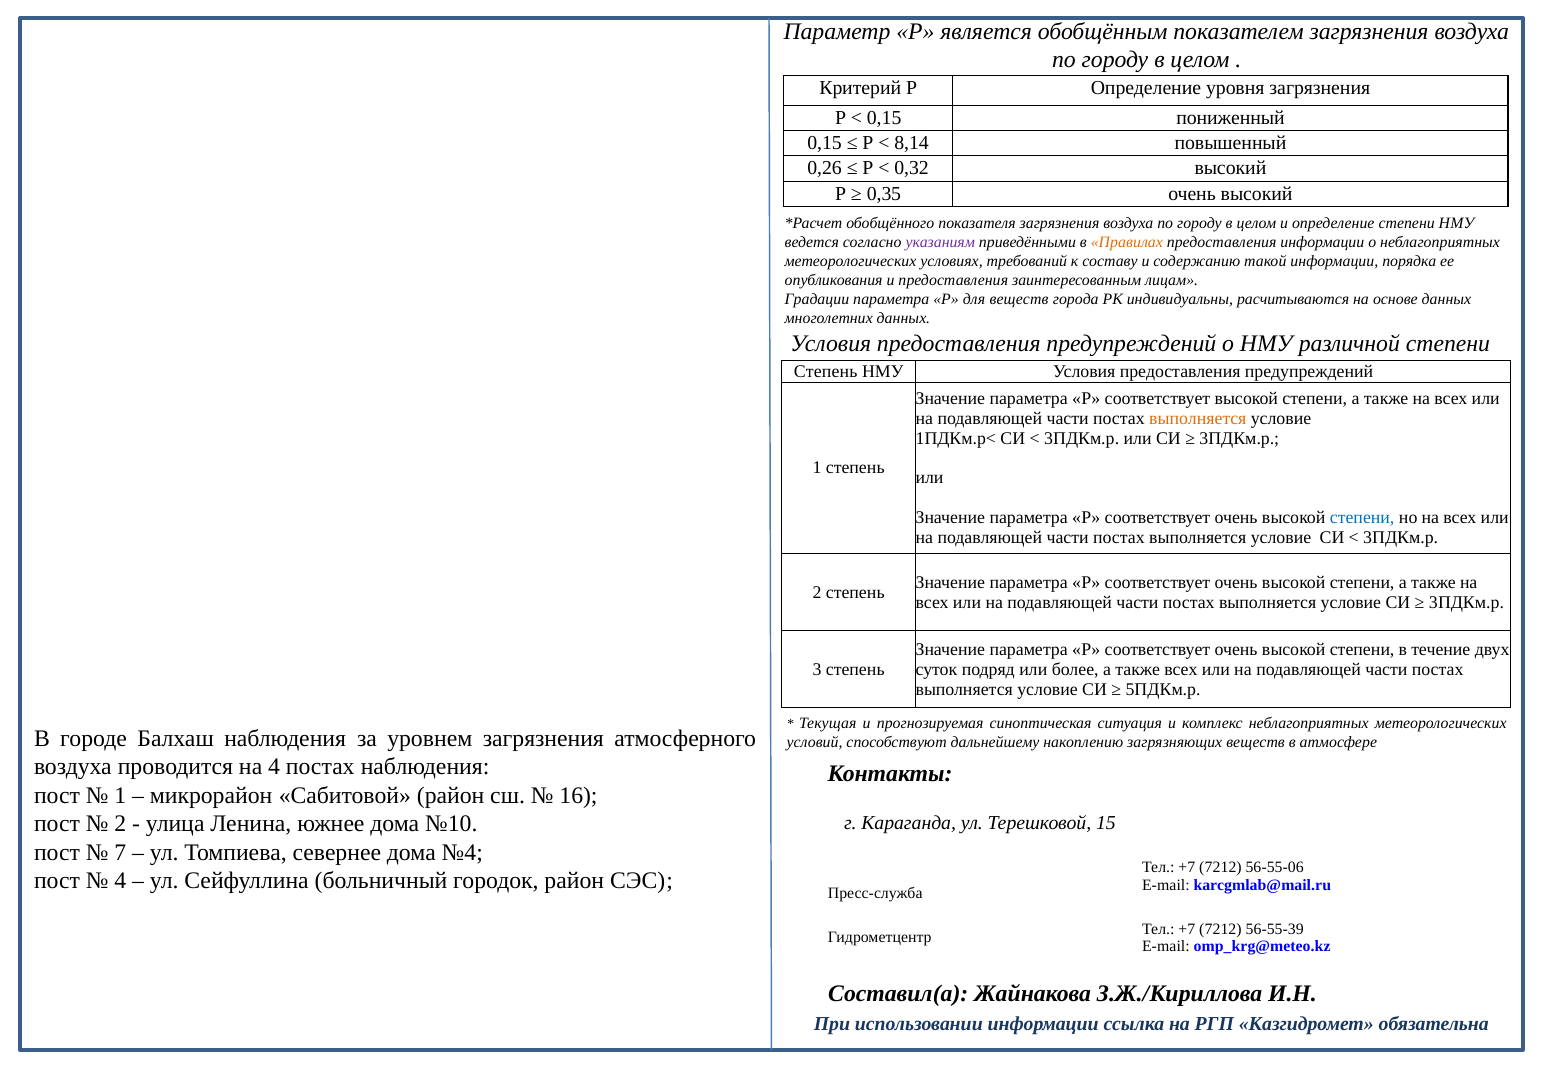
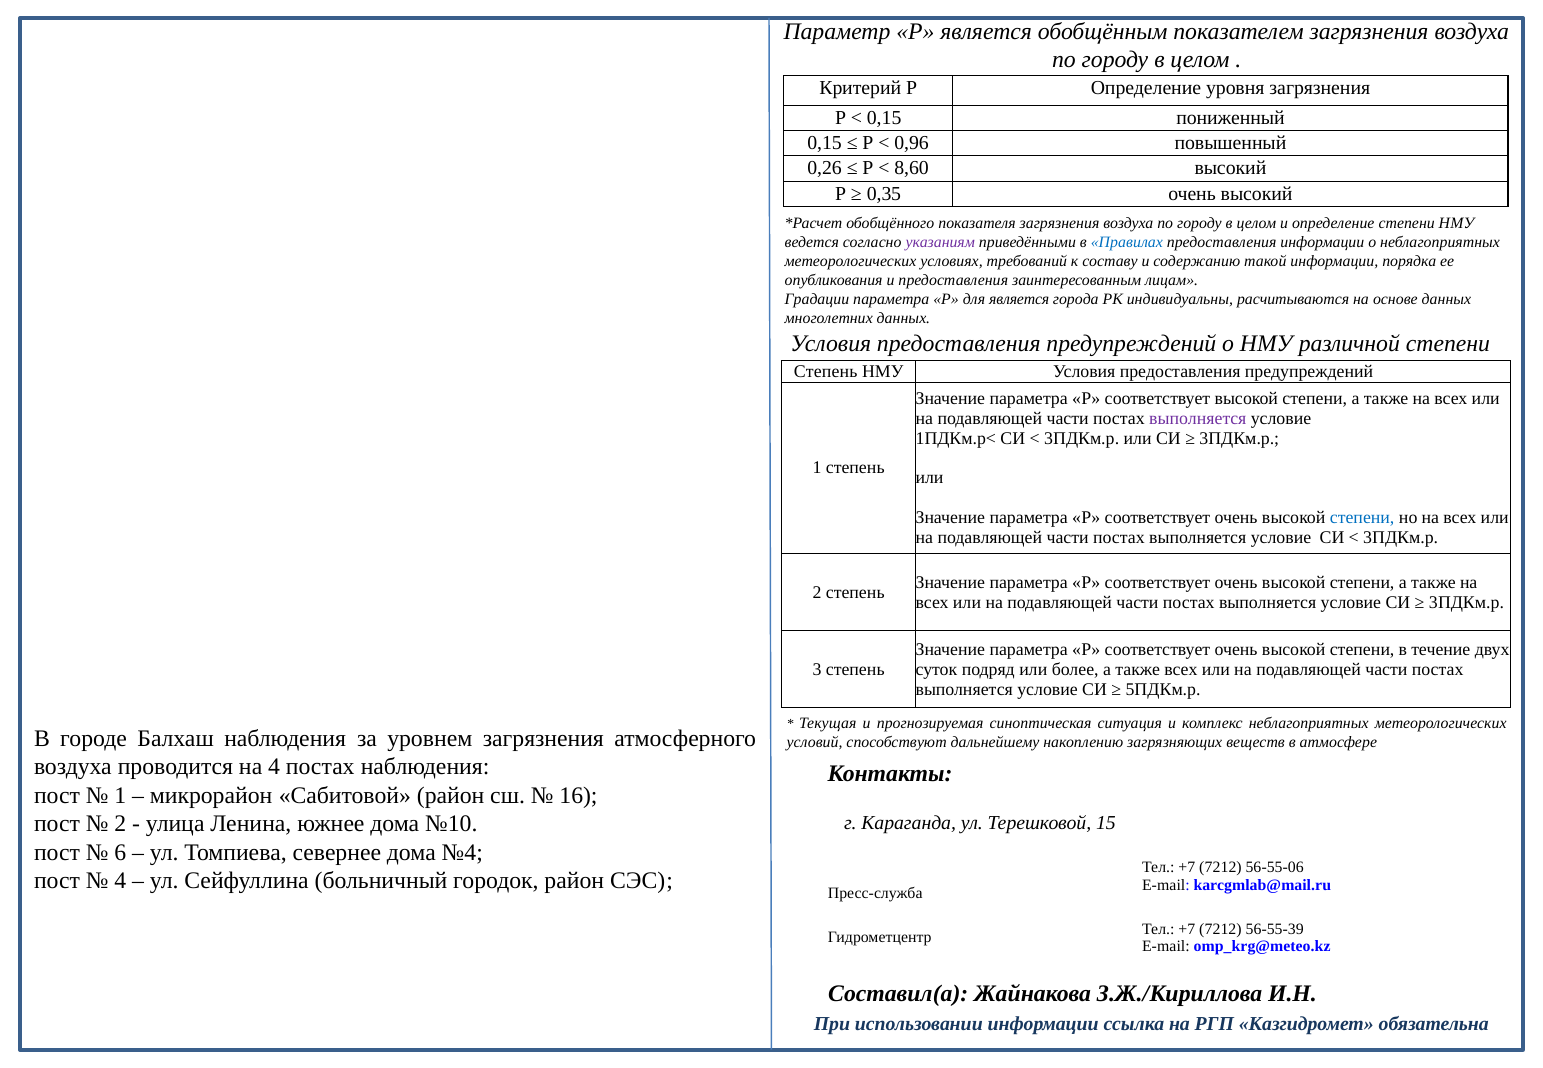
8,14: 8,14 -> 0,96 (912, 143)
0,32: 0,32 -> 8,60 (912, 168)
Правилах colour: orange -> blue (1127, 242)
для веществ: веществ -> является (1019, 299)
выполняется colour: orange -> purple (1198, 419)
7: 7 -> 6 (120, 853)
